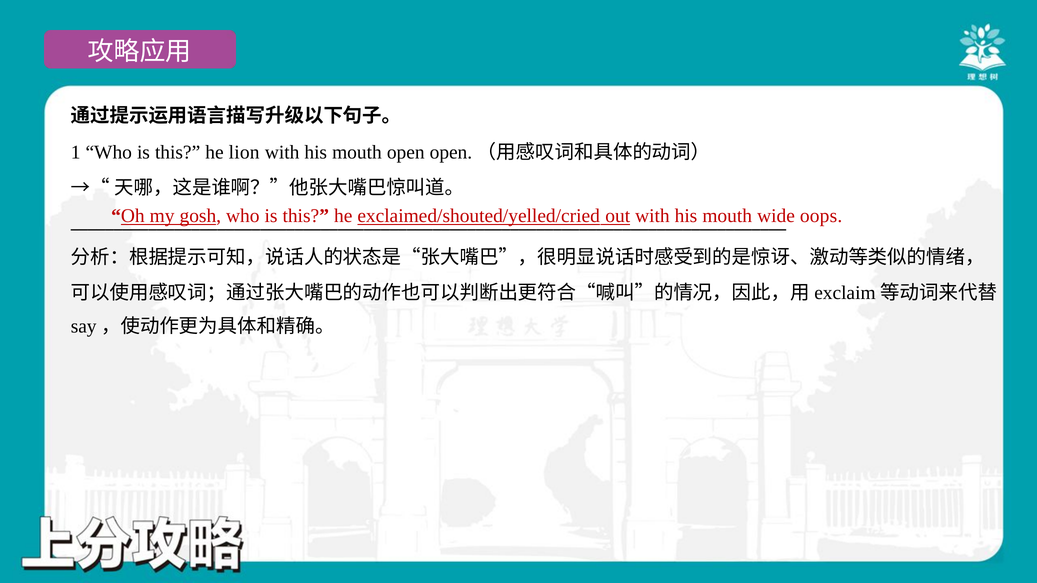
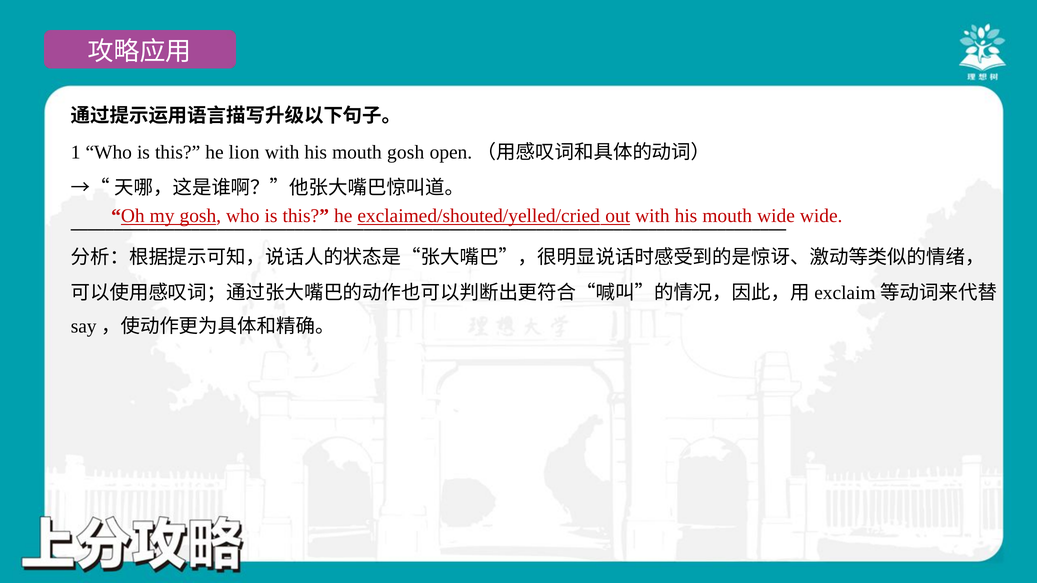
mouth open: open -> gosh (406, 152)
oops: oops -> wide (821, 216)
